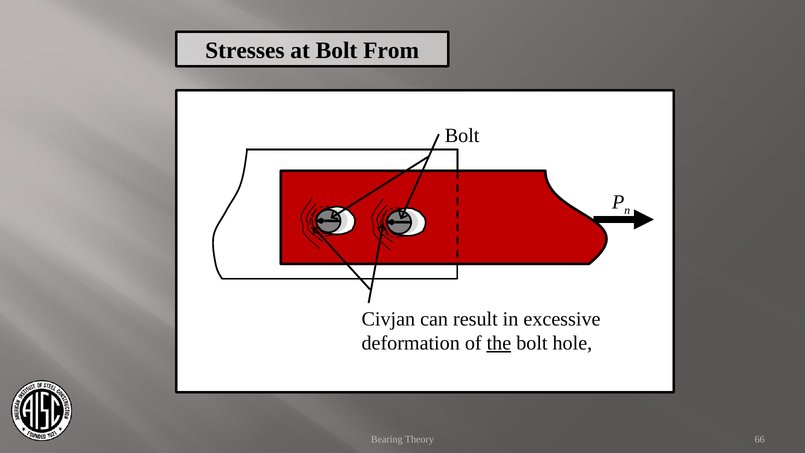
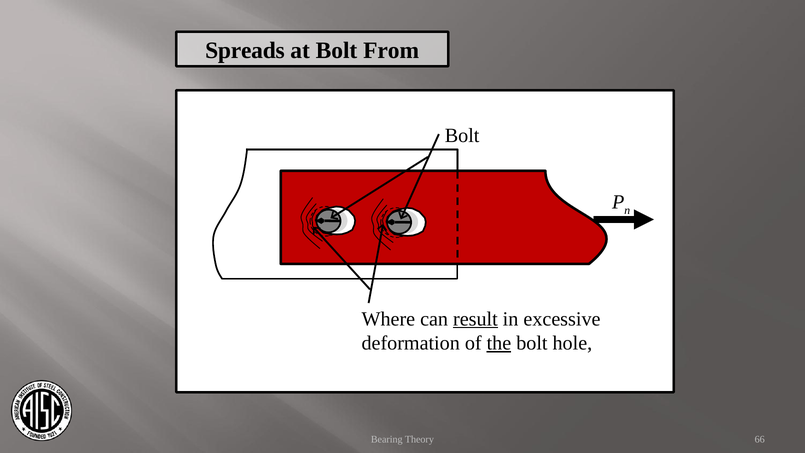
Stresses: Stresses -> Spreads (245, 51)
Civjan: Civjan -> Where (388, 319)
result underline: none -> present (475, 319)
